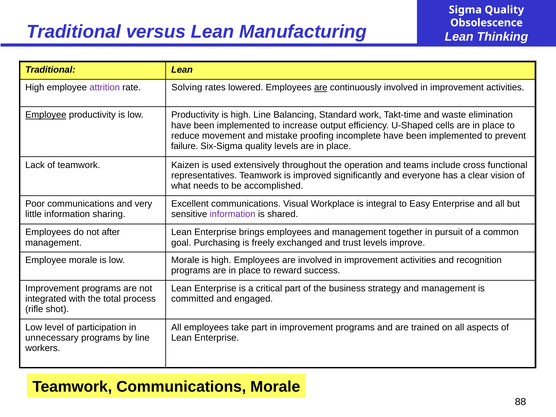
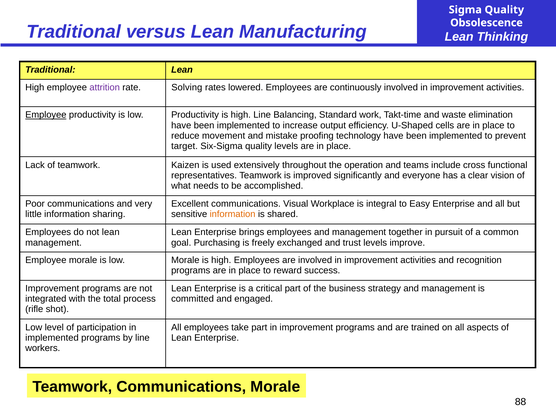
are underline: present -> none (321, 88)
incomplete: incomplete -> technology (359, 136)
failure: failure -> target (185, 146)
information colour: purple -> orange (233, 214)
not after: after -> lean (111, 232)
unnecessary: unnecessary -> implemented (52, 338)
